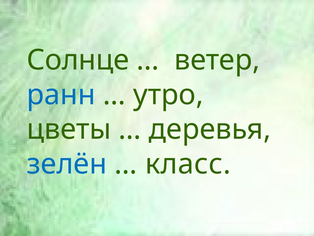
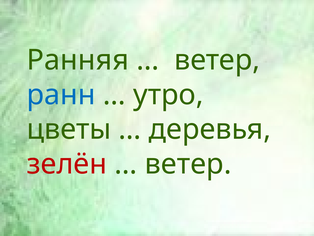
Солнце: Солнце -> Ранняя (78, 60)
зелён colour: blue -> red (67, 164)
класс: класс -> ветер (188, 164)
